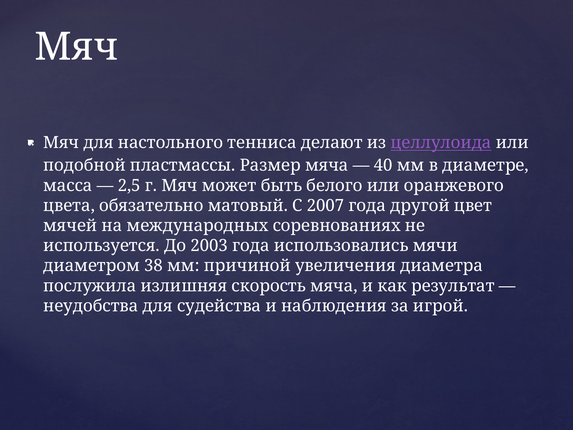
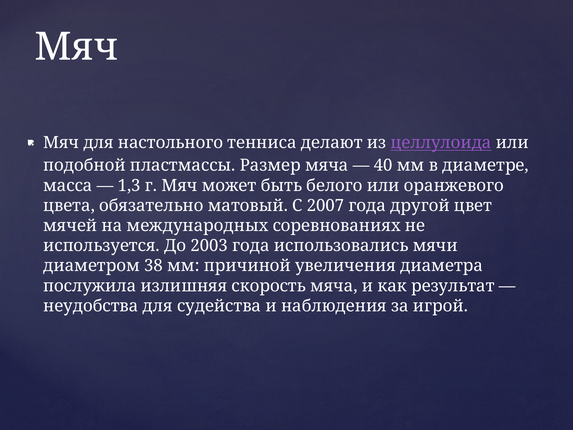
2,5: 2,5 -> 1,3 (129, 185)
